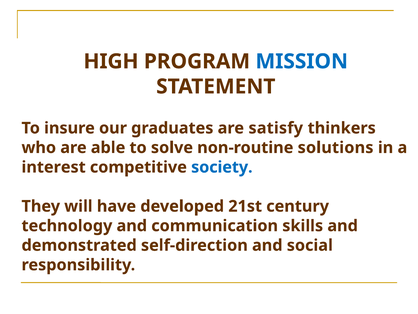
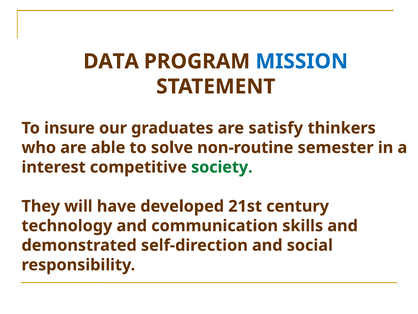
HIGH: HIGH -> DATA (111, 61)
solutions: solutions -> semester (336, 147)
society colour: blue -> green (222, 167)
